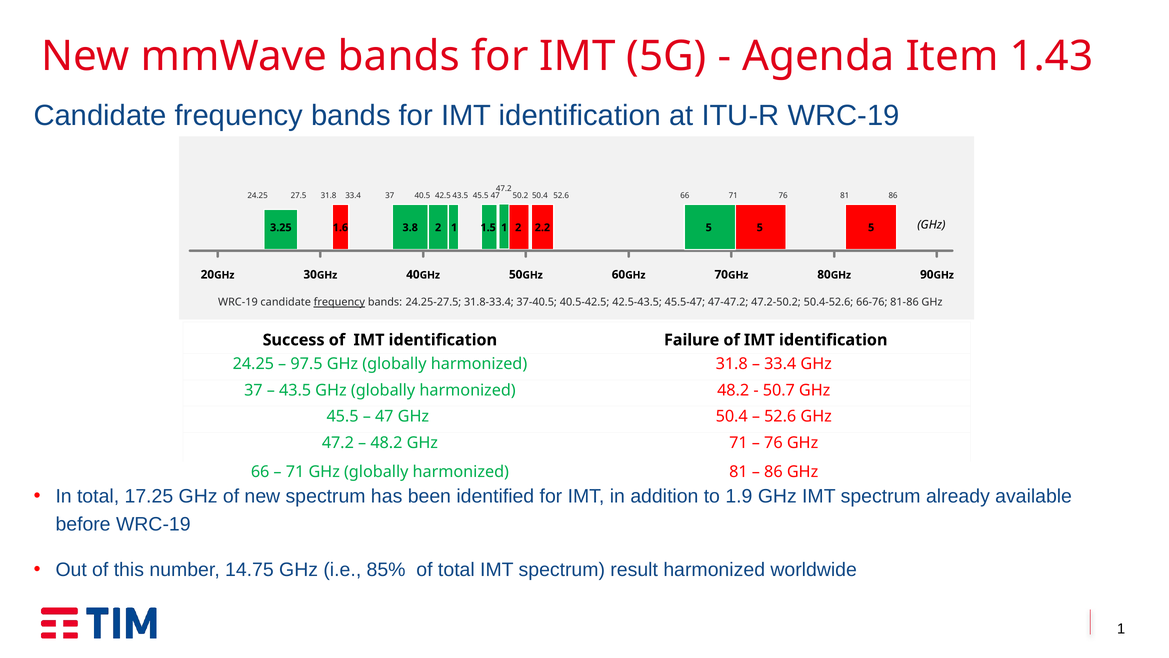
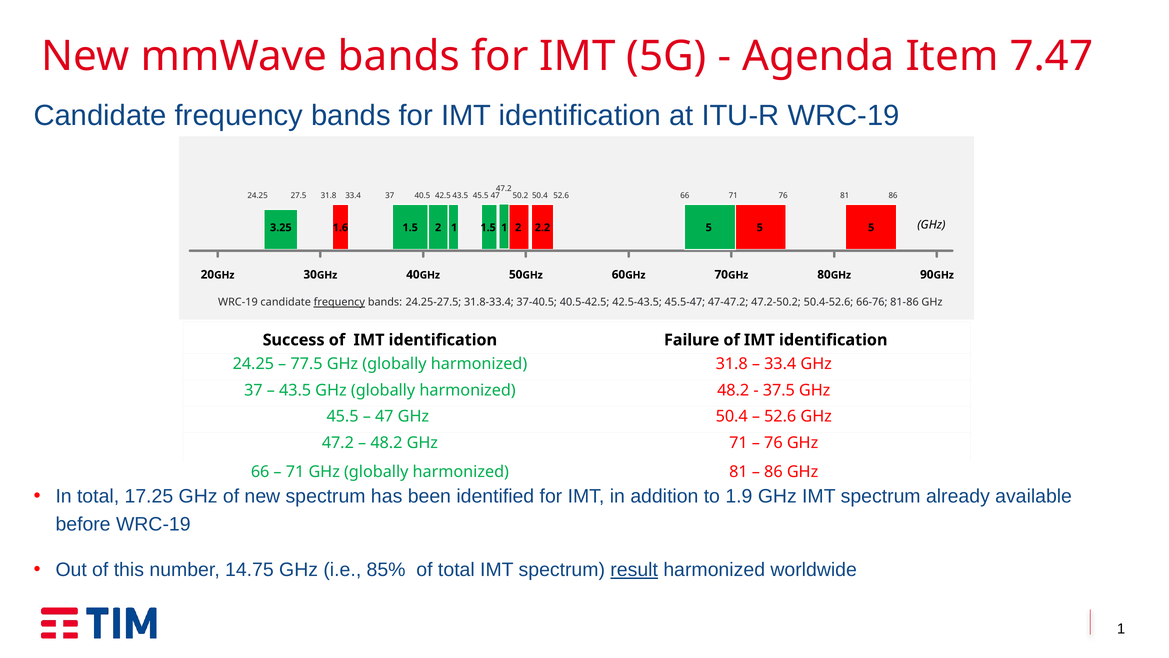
1.43: 1.43 -> 7.47 (1051, 56)
3.25 3.8: 3.8 -> 1.5 (410, 227)
97.5: 97.5 -> 77.5 (307, 364)
50.7: 50.7 -> 37.5 (779, 390)
result underline: none -> present (634, 569)
